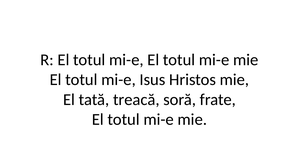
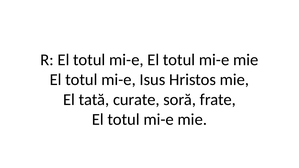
treacă: treacă -> curate (136, 100)
